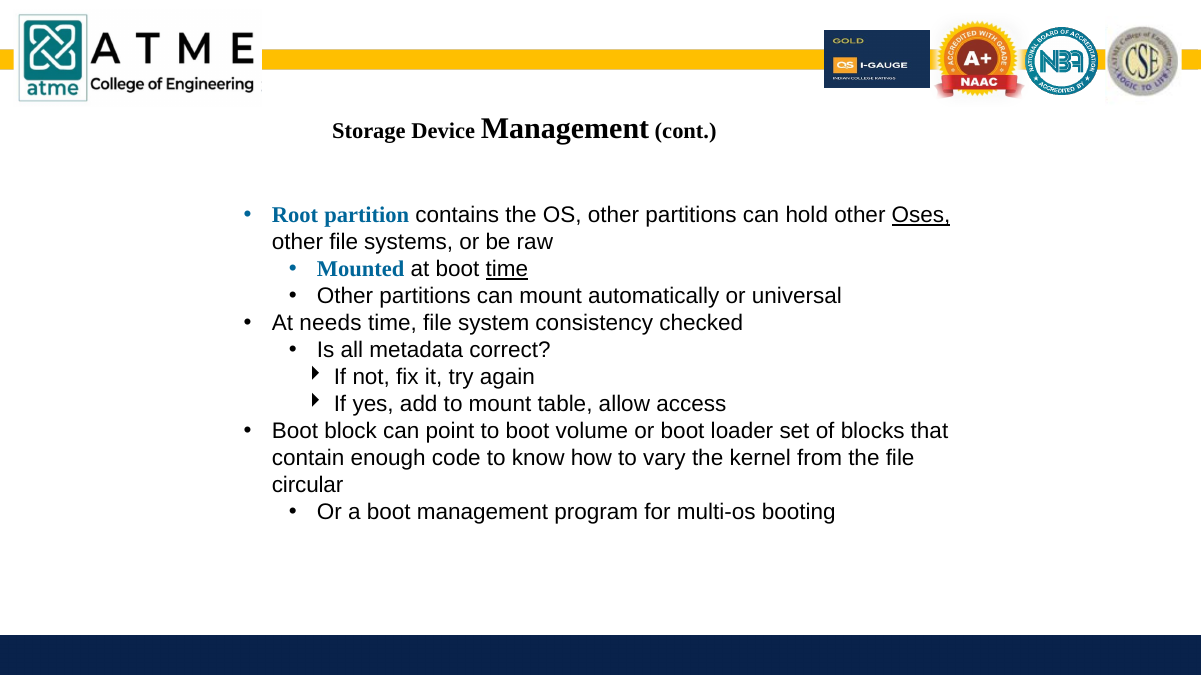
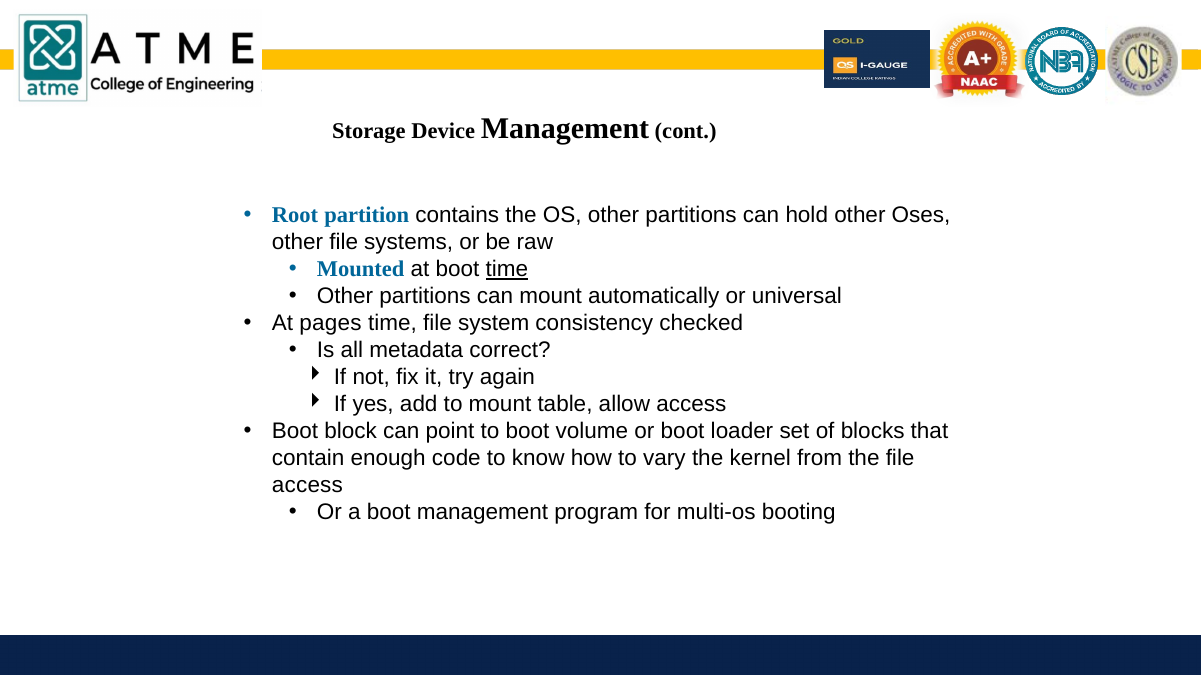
Oses underline: present -> none (921, 216)
needs: needs -> pages (330, 324)
circular: circular -> access (307, 486)
